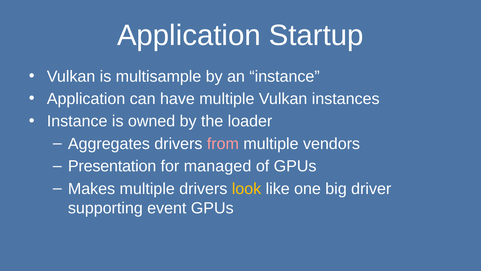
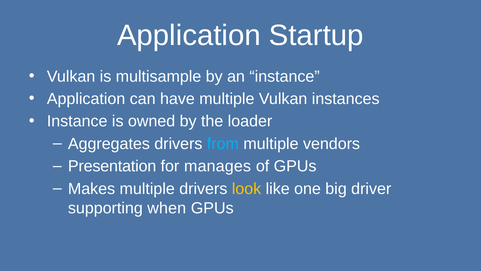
from colour: pink -> light blue (223, 144)
managed: managed -> manages (218, 166)
event: event -> when (167, 208)
